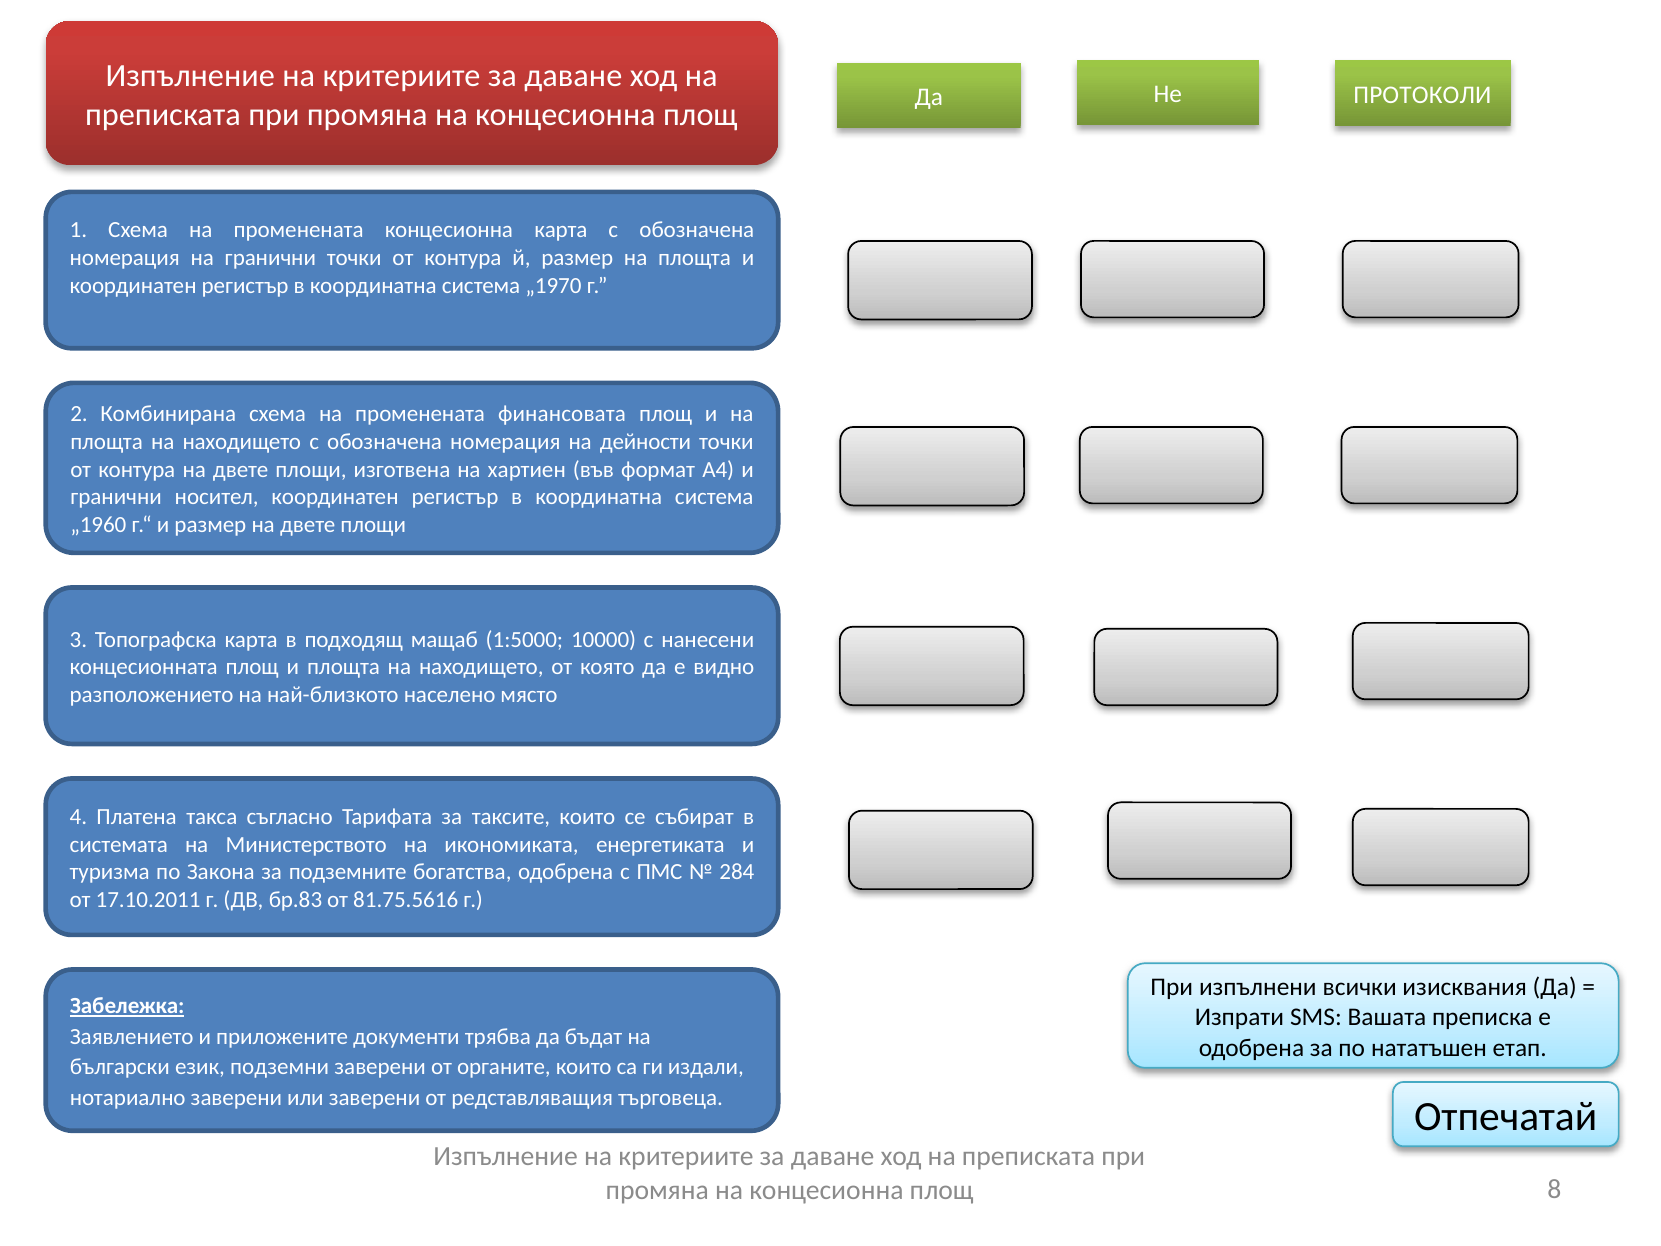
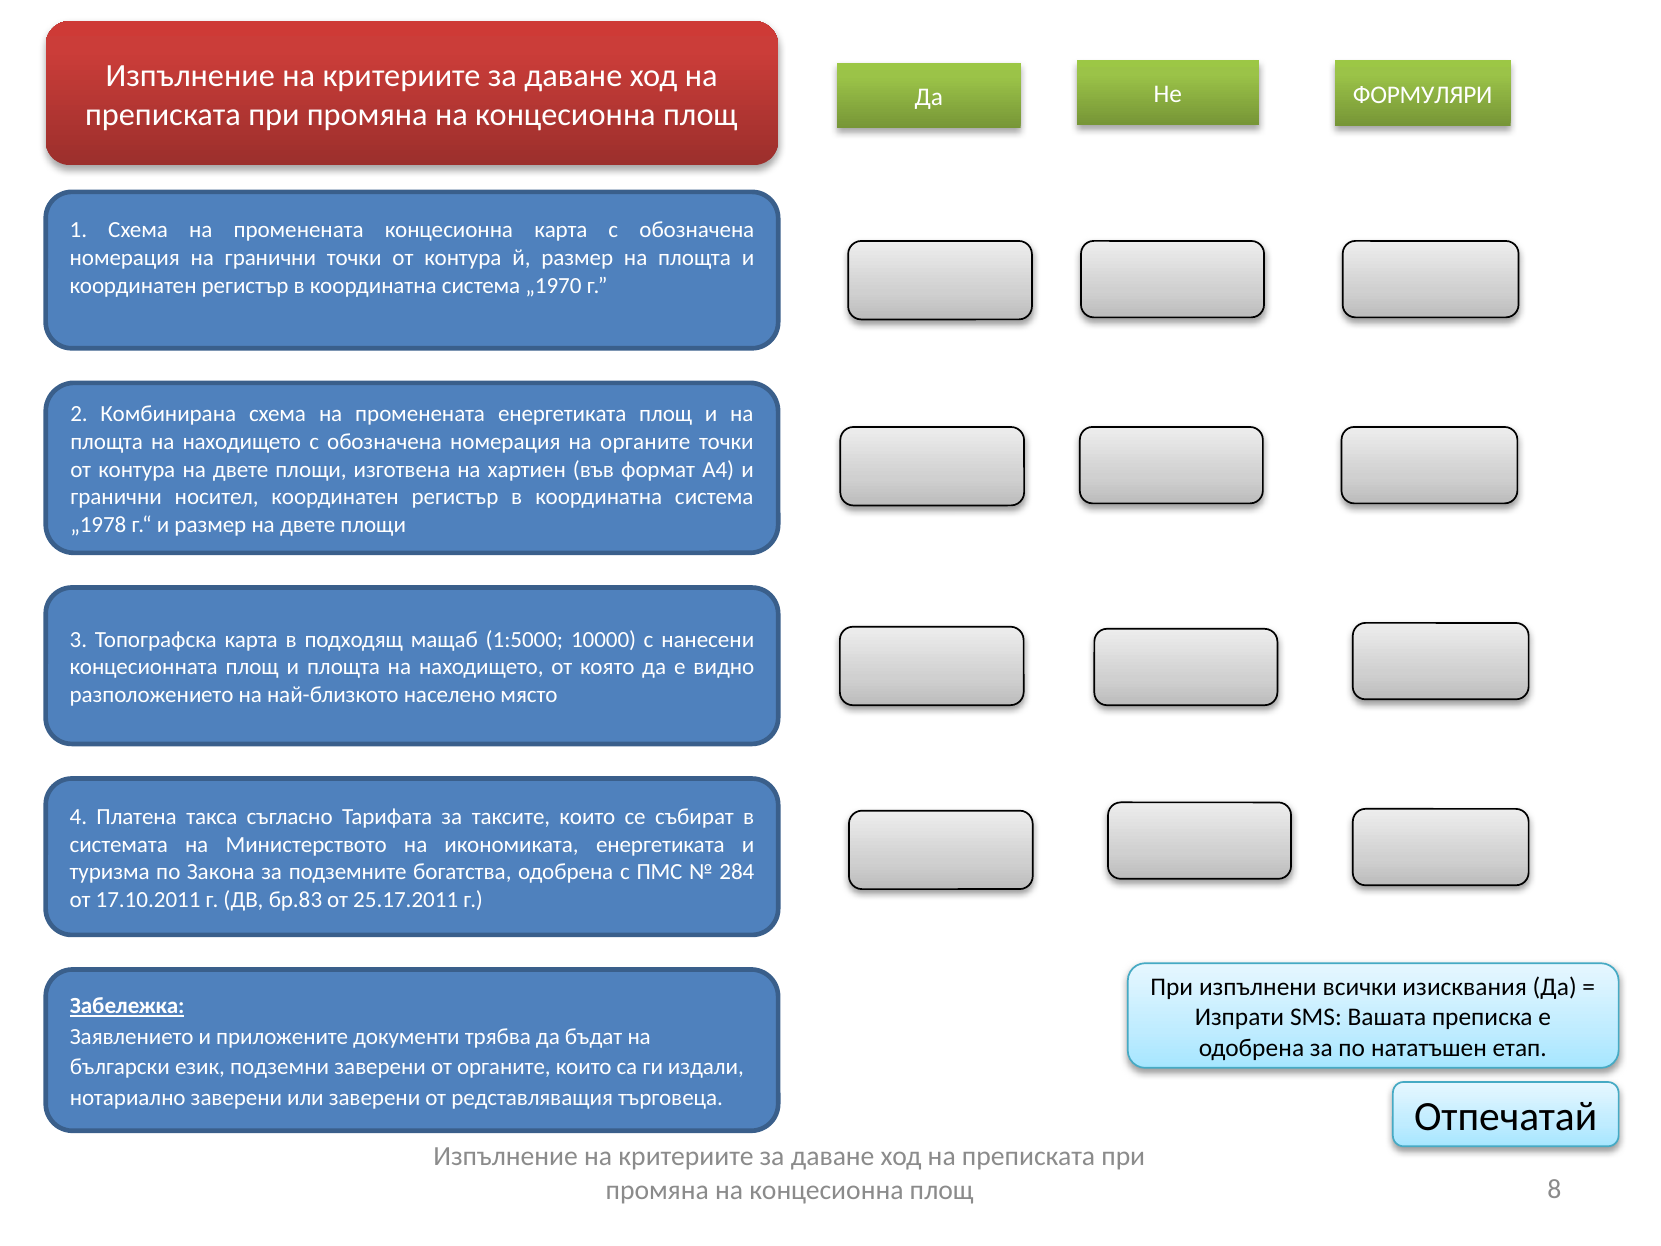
ПРОТОКОЛИ: ПРОТОКОЛИ -> ФОРМУЛЯРИ (1423, 95)
променената финансовата: финансовата -> енергетиката (562, 414)
на дейности: дейности -> органите (645, 442)
„1960: „1960 -> „1978 (98, 525)
81.75.5616: 81.75.5616 -> 25.17.2011 (406, 900)
